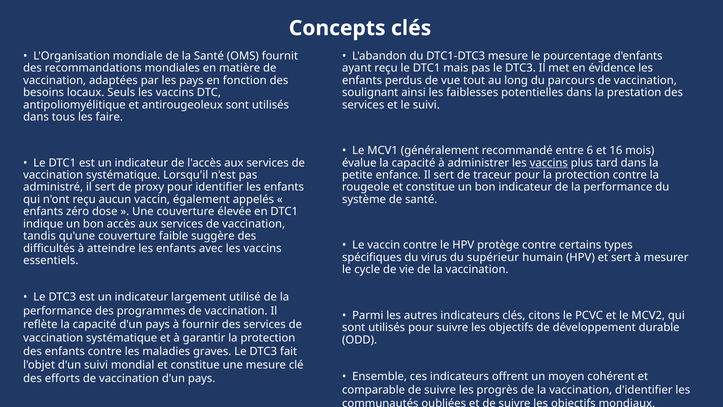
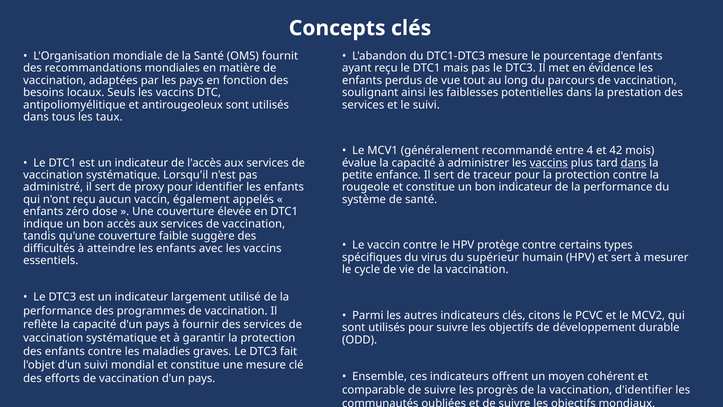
faire: faire -> taux (109, 117)
6: 6 -> 4 (590, 150)
16: 16 -> 42 (616, 150)
dans underline: none -> present (633, 163)
